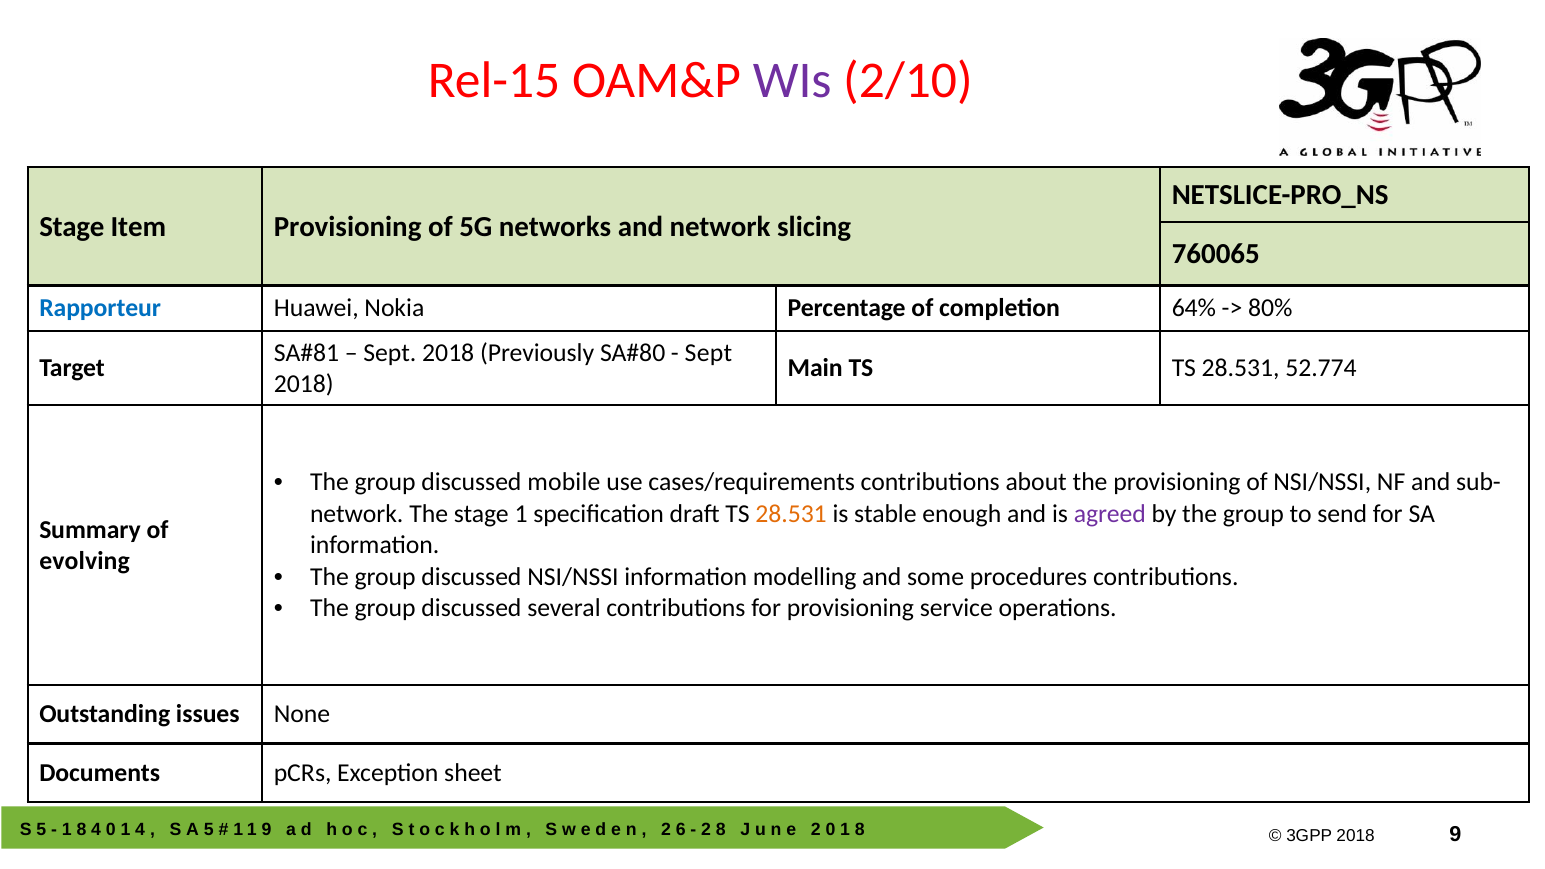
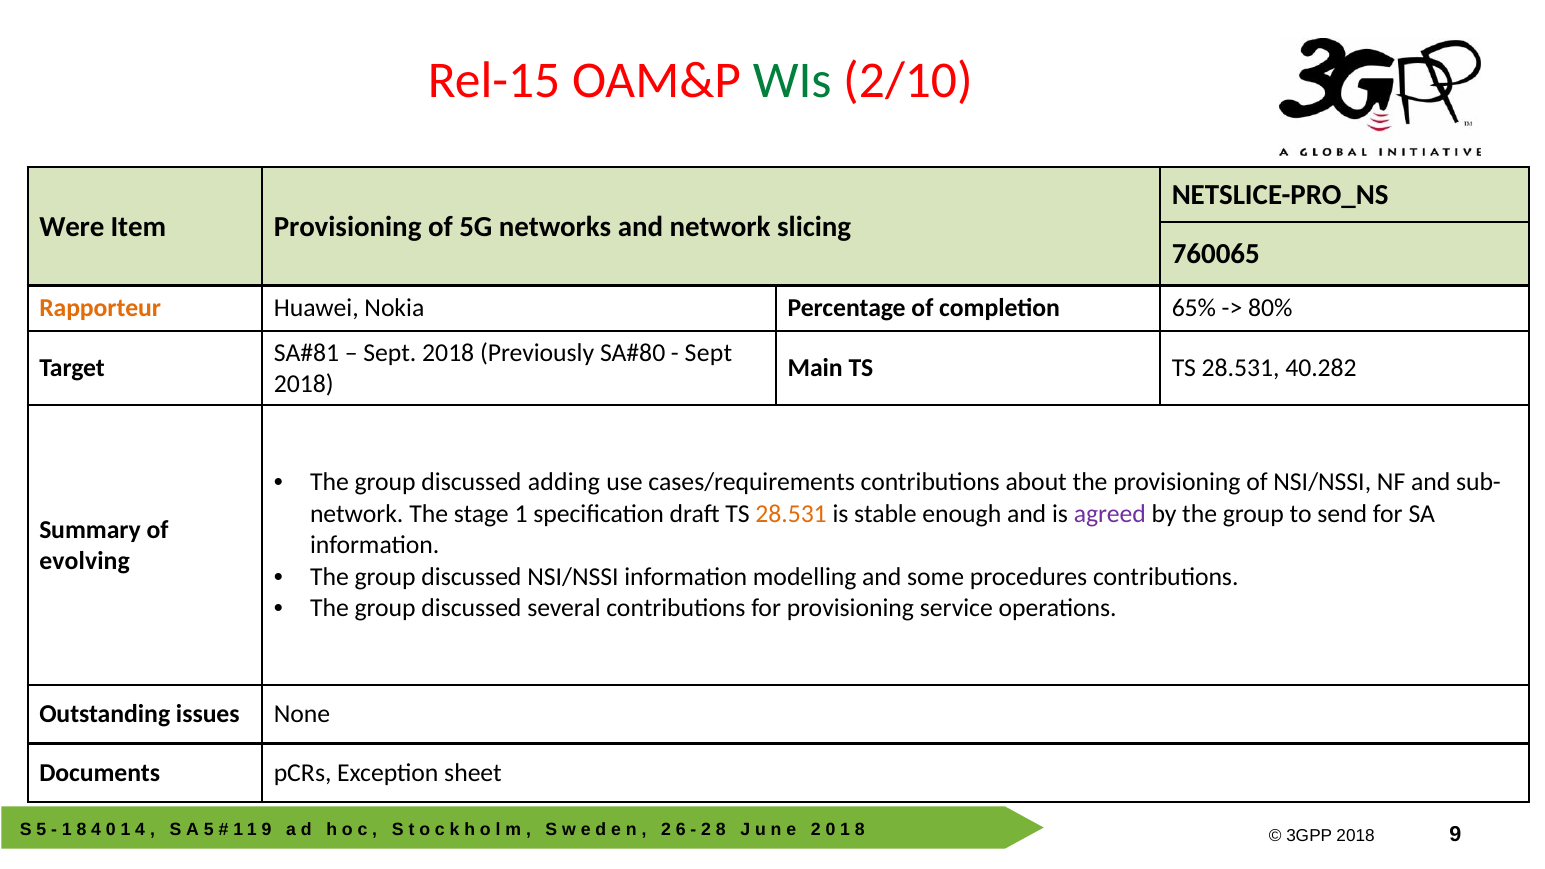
WIs colour: purple -> green (792, 80)
Stage: Stage -> Were (72, 227)
Rapporteur colour: blue -> orange (100, 308)
64%: 64% -> 65% (1194, 308)
52.774: 52.774 -> 40.282 (1321, 368)
mobile: mobile -> adding (564, 482)
